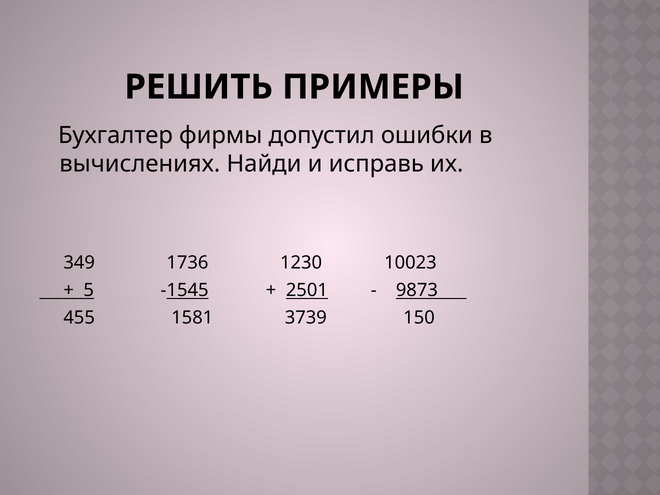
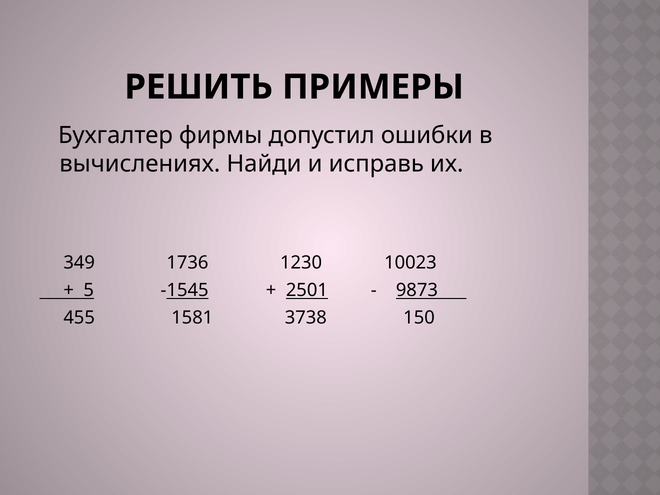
3739: 3739 -> 3738 (306, 318)
